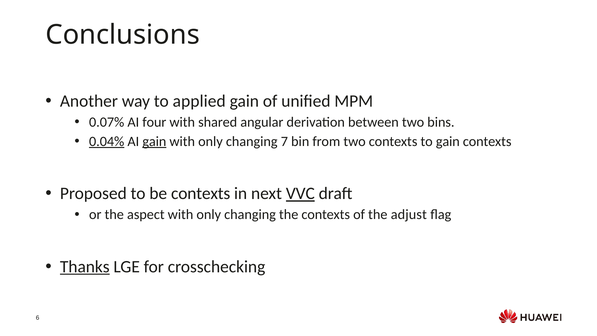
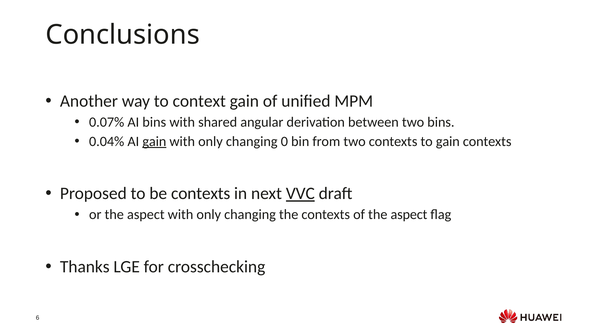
applied: applied -> context (199, 101)
AI four: four -> bins (154, 122)
0.04% underline: present -> none (107, 141)
7: 7 -> 0 (284, 141)
of the adjust: adjust -> aspect (409, 214)
Thanks underline: present -> none (85, 266)
